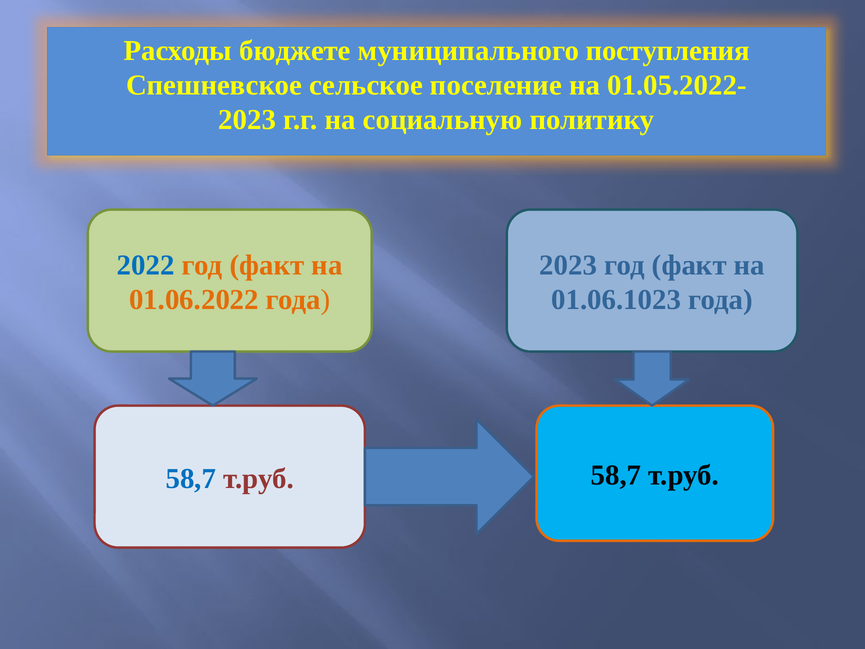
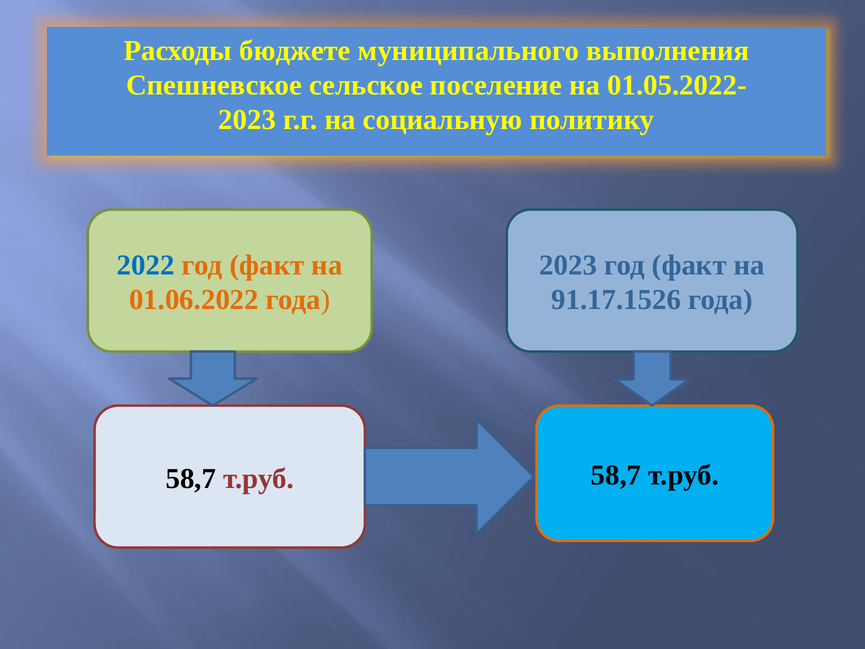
поступления: поступления -> выполнения (668, 51)
01.06.1023: 01.06.1023 -> 91.17.1526 (616, 300)
58,7 colour: blue -> black (191, 478)
